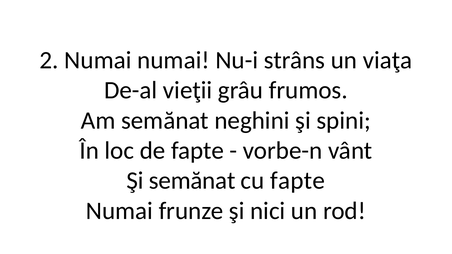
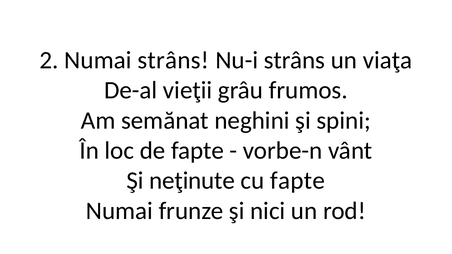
Numai numai: numai -> strâns (173, 60)
Şi semănat: semănat -> neţinute (192, 181)
